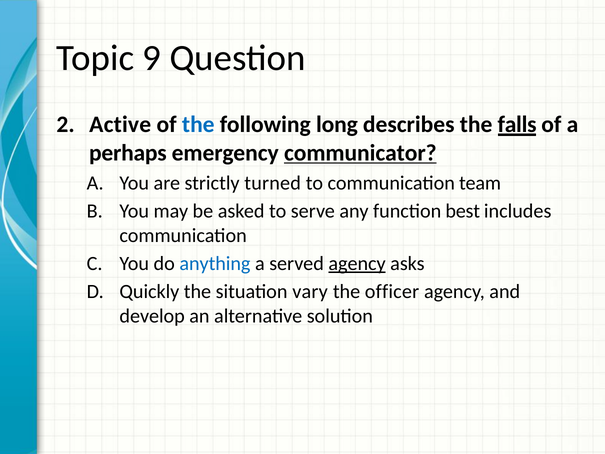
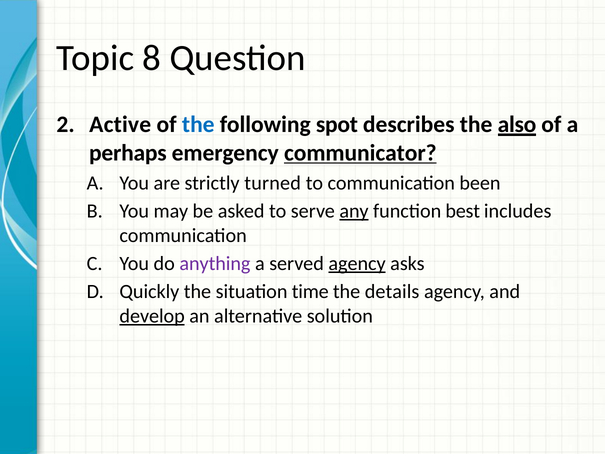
9: 9 -> 8 (152, 58)
long: long -> spot (337, 125)
falls: falls -> also (517, 125)
team: team -> been (480, 183)
any underline: none -> present (354, 211)
anything colour: blue -> purple (215, 263)
vary: vary -> time (310, 292)
officer: officer -> details (392, 292)
develop underline: none -> present (152, 316)
